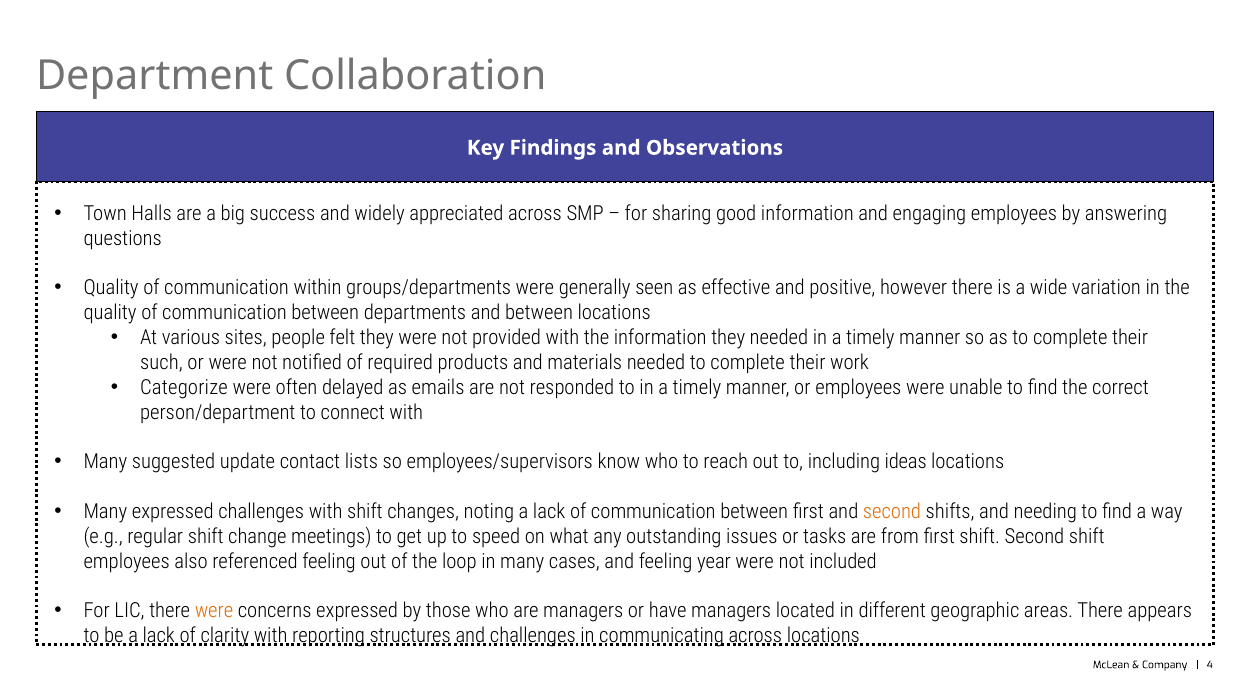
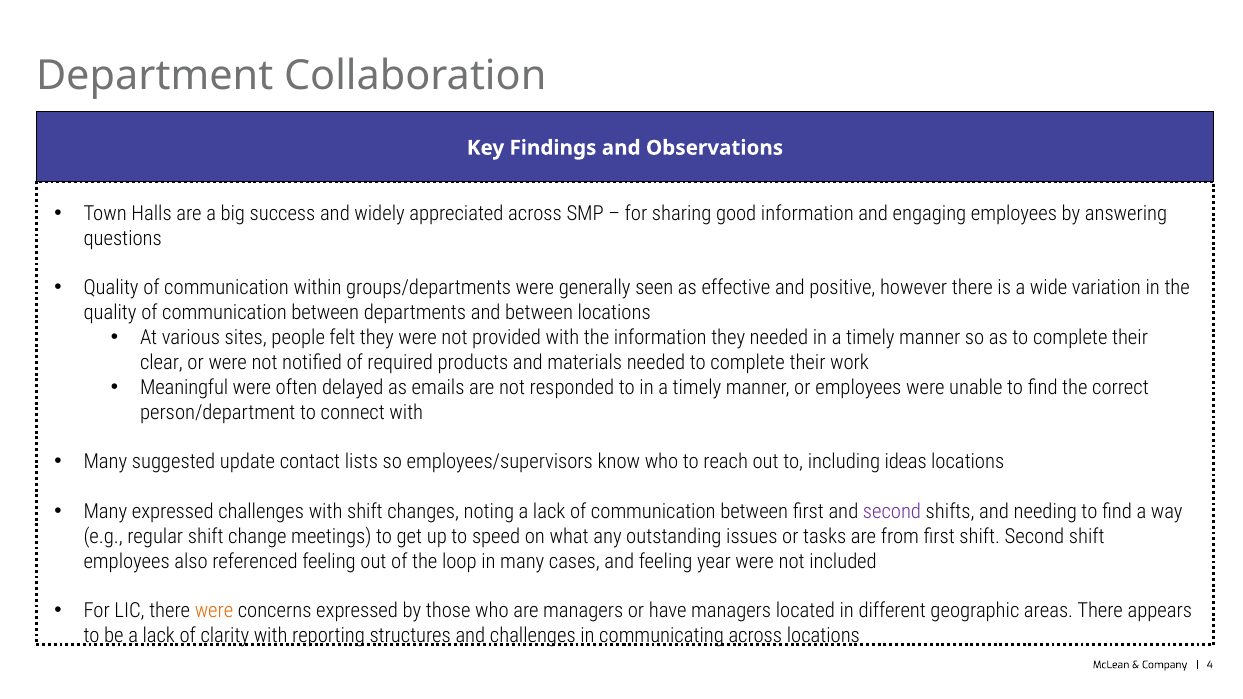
such: such -> clear (162, 363)
Categorize: Categorize -> Meaningful (184, 387)
second colour: orange -> purple (892, 512)
